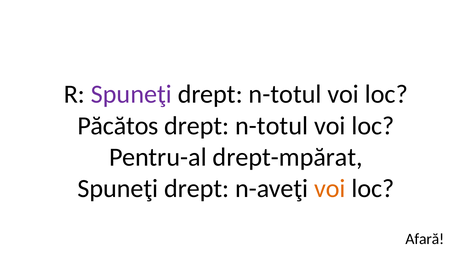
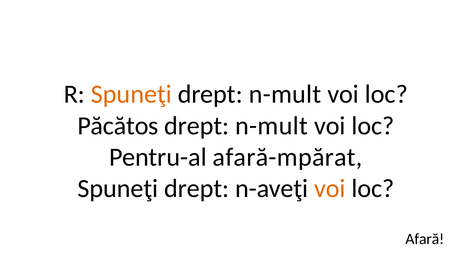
Spuneţi colour: purple -> orange (131, 94)
n-totul: n-totul -> n-mult (285, 94)
n-totul: n-totul -> n-mult (272, 126)
drept-mpărat: drept-mpărat -> afară-mpărat (288, 157)
